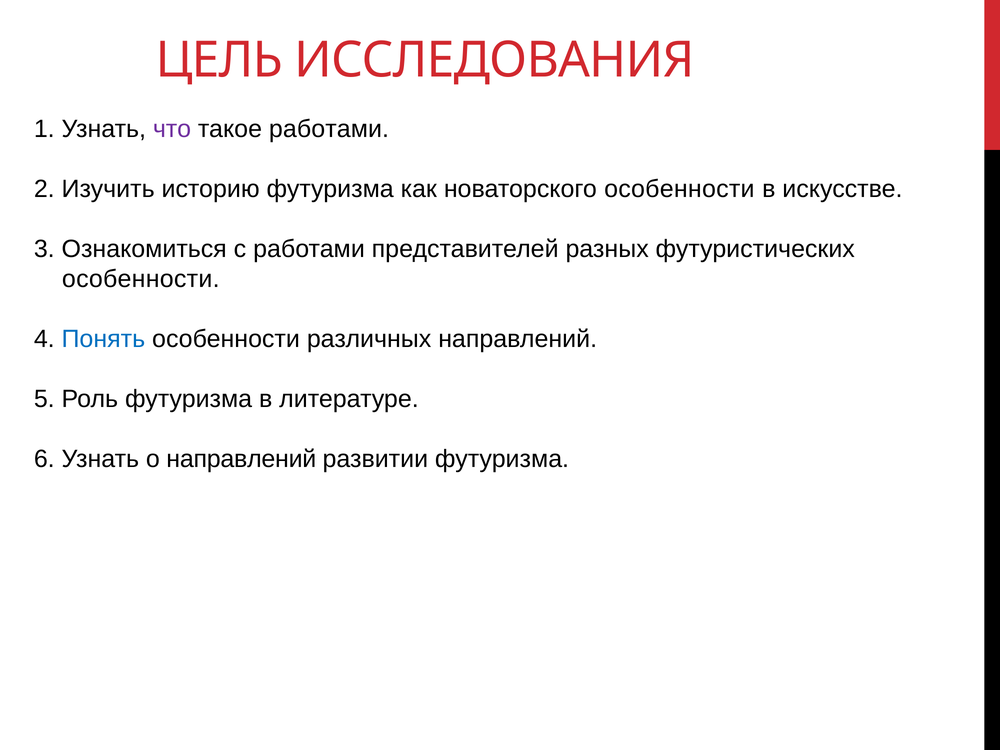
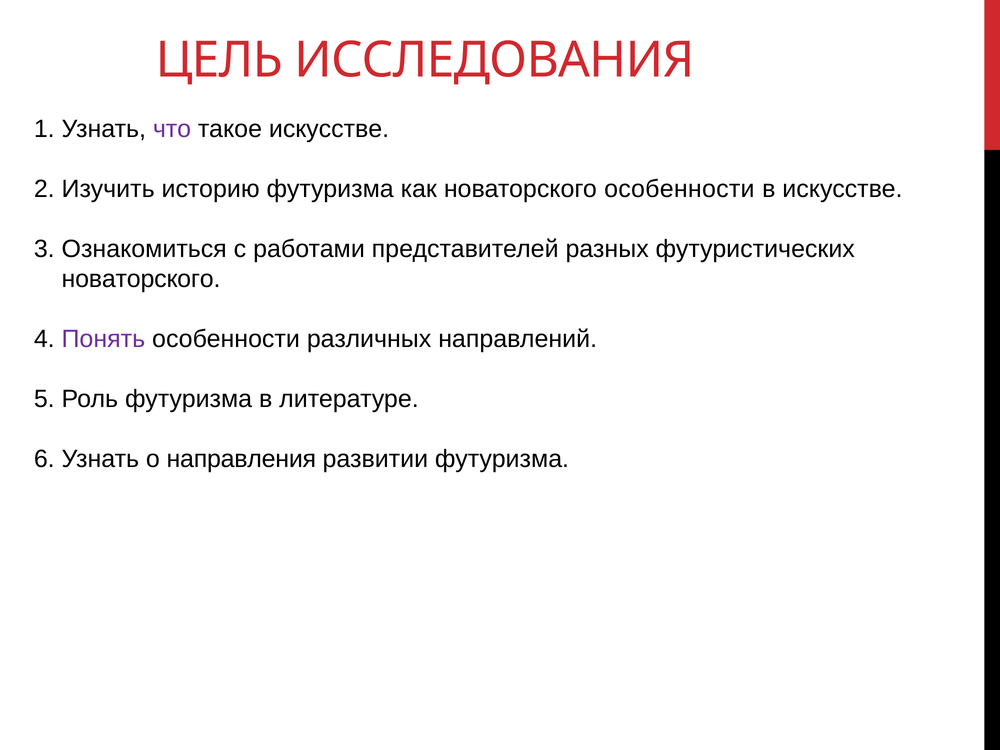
такое работами: работами -> искусстве (329, 129)
особенности: особенности -> новаторского (141, 279)
Понять colour: blue -> purple (103, 339)
о направлений: направлений -> направления (241, 459)
